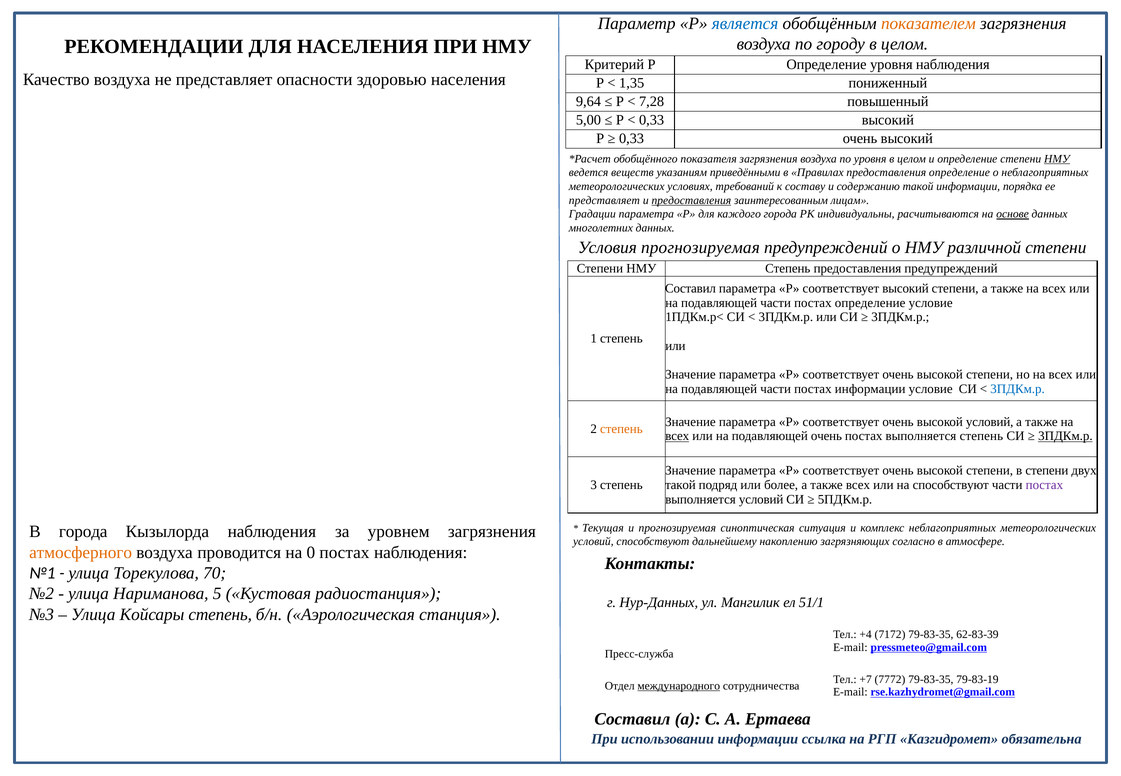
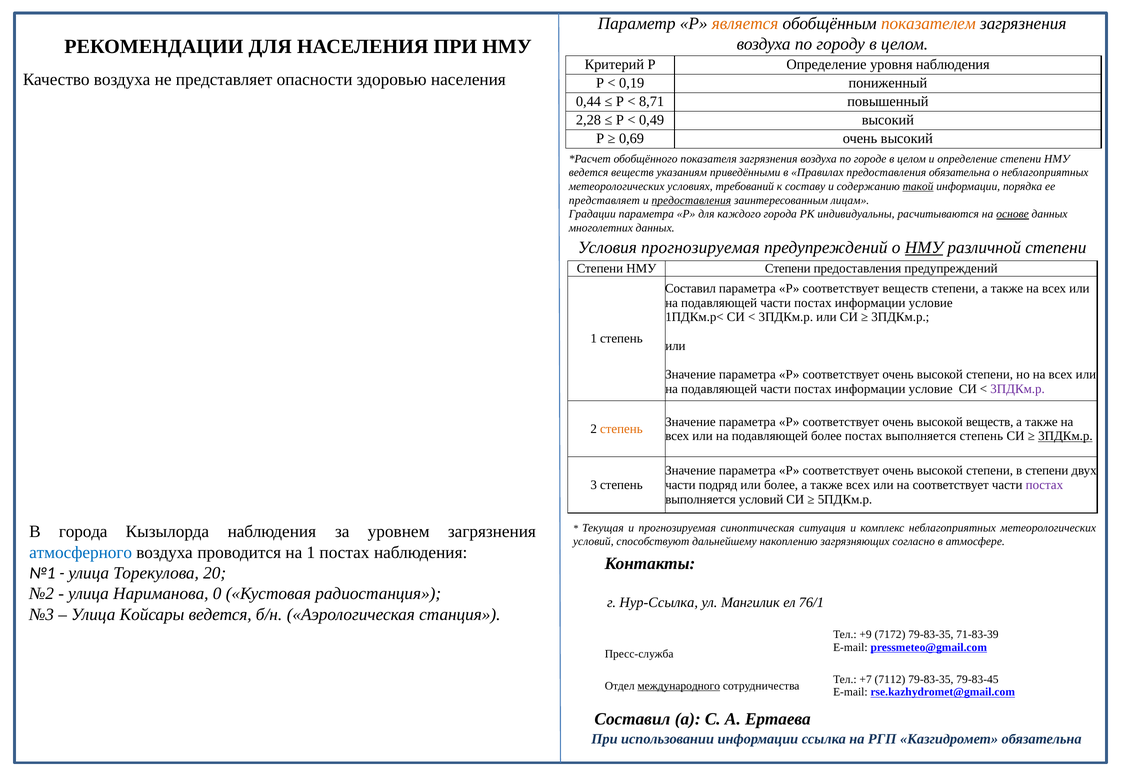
является colour: blue -> orange (745, 23)
1,35: 1,35 -> 0,19 (632, 83)
9,64: 9,64 -> 0,44 (588, 102)
7,28: 7,28 -> 8,71 (652, 102)
5,00: 5,00 -> 2,28 (588, 120)
0,33: 0,33 -> 0,49 (652, 120)
0,33: 0,33 -> 0,69 (632, 139)
по уровня: уровня -> городе (870, 159)
НМУ underline: present -> none (1057, 159)
предоставления определение: определение -> обязательна (960, 173)
такой underline: none -> present (918, 186)
НМУ underline: none -> present (924, 248)
НМУ Степень: Степень -> Степени (788, 269)
соответствует высокий: высокий -> веществ (905, 289)
определение: определение -> информации (870, 303)
3ПДКм.р colour: blue -> purple (1018, 389)
высокой условий: условий -> веществ (990, 422)
всех underline: present -> none (677, 436)
подавляющей очень: очень -> более (826, 436)
такой: такой -> части (680, 485)
на способствуют: способствуют -> соответствует (951, 485)
атмосферного colour: orange -> blue (81, 552)
на 0: 0 -> 1 (311, 552)
70: 70 -> 20 (215, 573)
5: 5 -> 0 (217, 594)
Нур-Данных: Нур-Данных -> Нур-Ссылка (659, 603)
51/1: 51/1 -> 76/1 (811, 603)
Койсары степень: степень -> ведется (220, 614)
+4: +4 -> +9 (866, 635)
62-83-39: 62-83-39 -> 71-83-39 (977, 635)
7772: 7772 -> 7112 (890, 679)
79-83-19: 79-83-19 -> 79-83-45 (977, 679)
